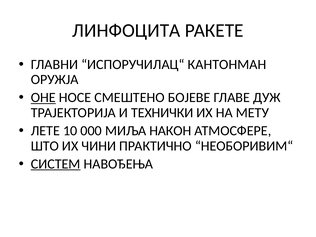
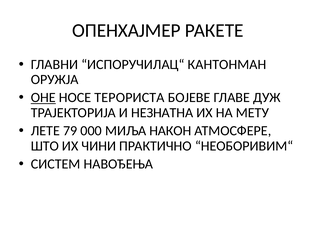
ЛИНФОЦИТА: ЛИНФОЦИТА -> ОПЕНХАЈМЕР (126, 31)
СМЕШТЕНО: СМЕШТЕНО -> ТЕРОРИСТА (130, 98)
ТЕХНИЧКИ: ТЕХНИЧКИ -> НЕЗНАТНА (162, 113)
10: 10 -> 79 (70, 131)
СИСТЕМ underline: present -> none (56, 164)
